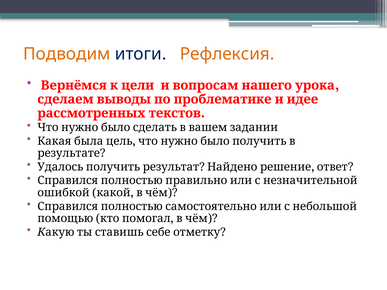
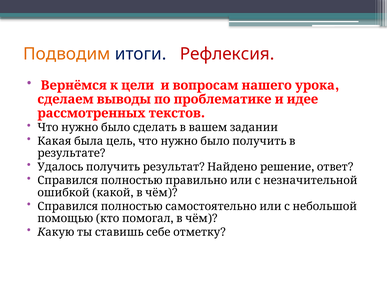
Рефлексия colour: orange -> red (227, 54)
